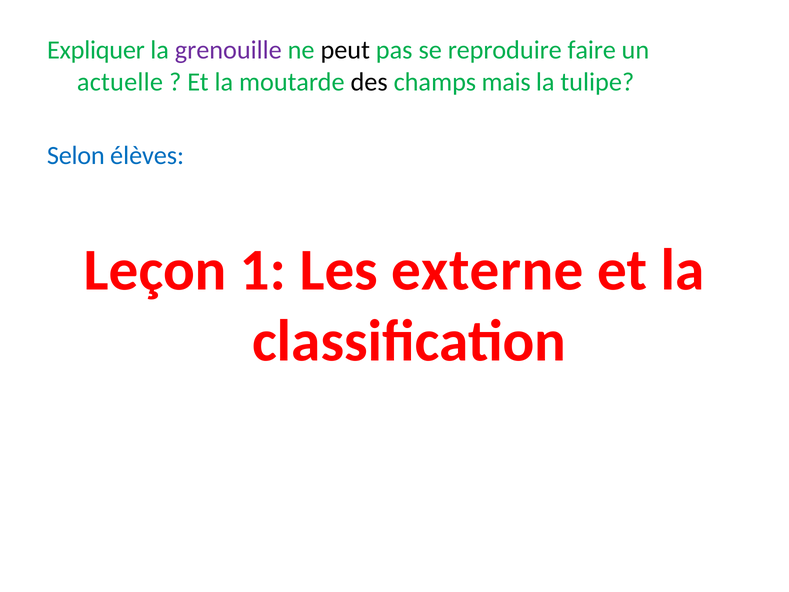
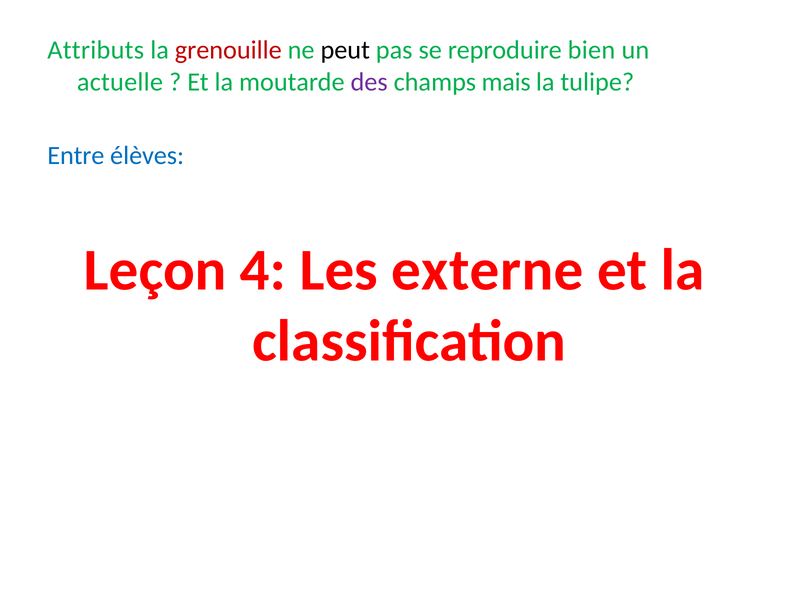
Expliquer: Expliquer -> Attributs (96, 50)
grenouille colour: purple -> red (228, 50)
faire: faire -> bien (592, 50)
des colour: black -> purple (369, 82)
Selon: Selon -> Entre (76, 155)
1: 1 -> 4 (263, 270)
